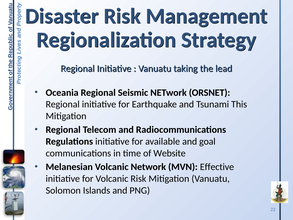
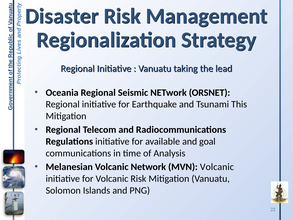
Website: Website -> Analysis (169, 153)
MVN Effective: Effective -> Volcanic (217, 167)
